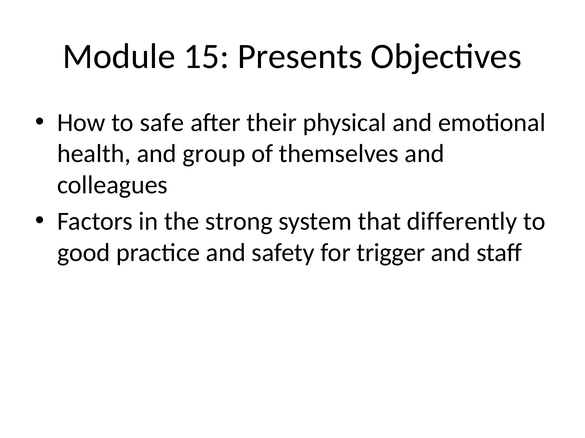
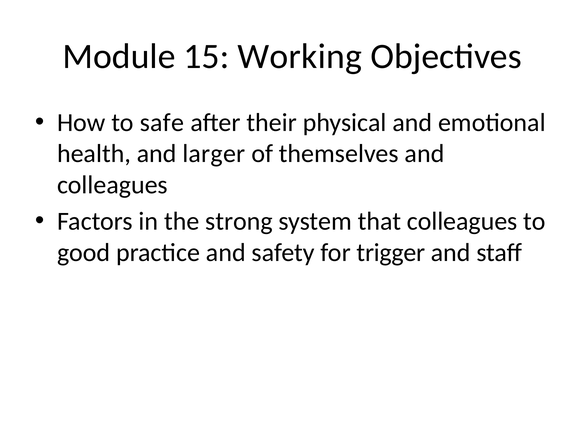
Presents: Presents -> Working (300, 57)
group: group -> larger (214, 154)
that differently: differently -> colleagues (462, 222)
